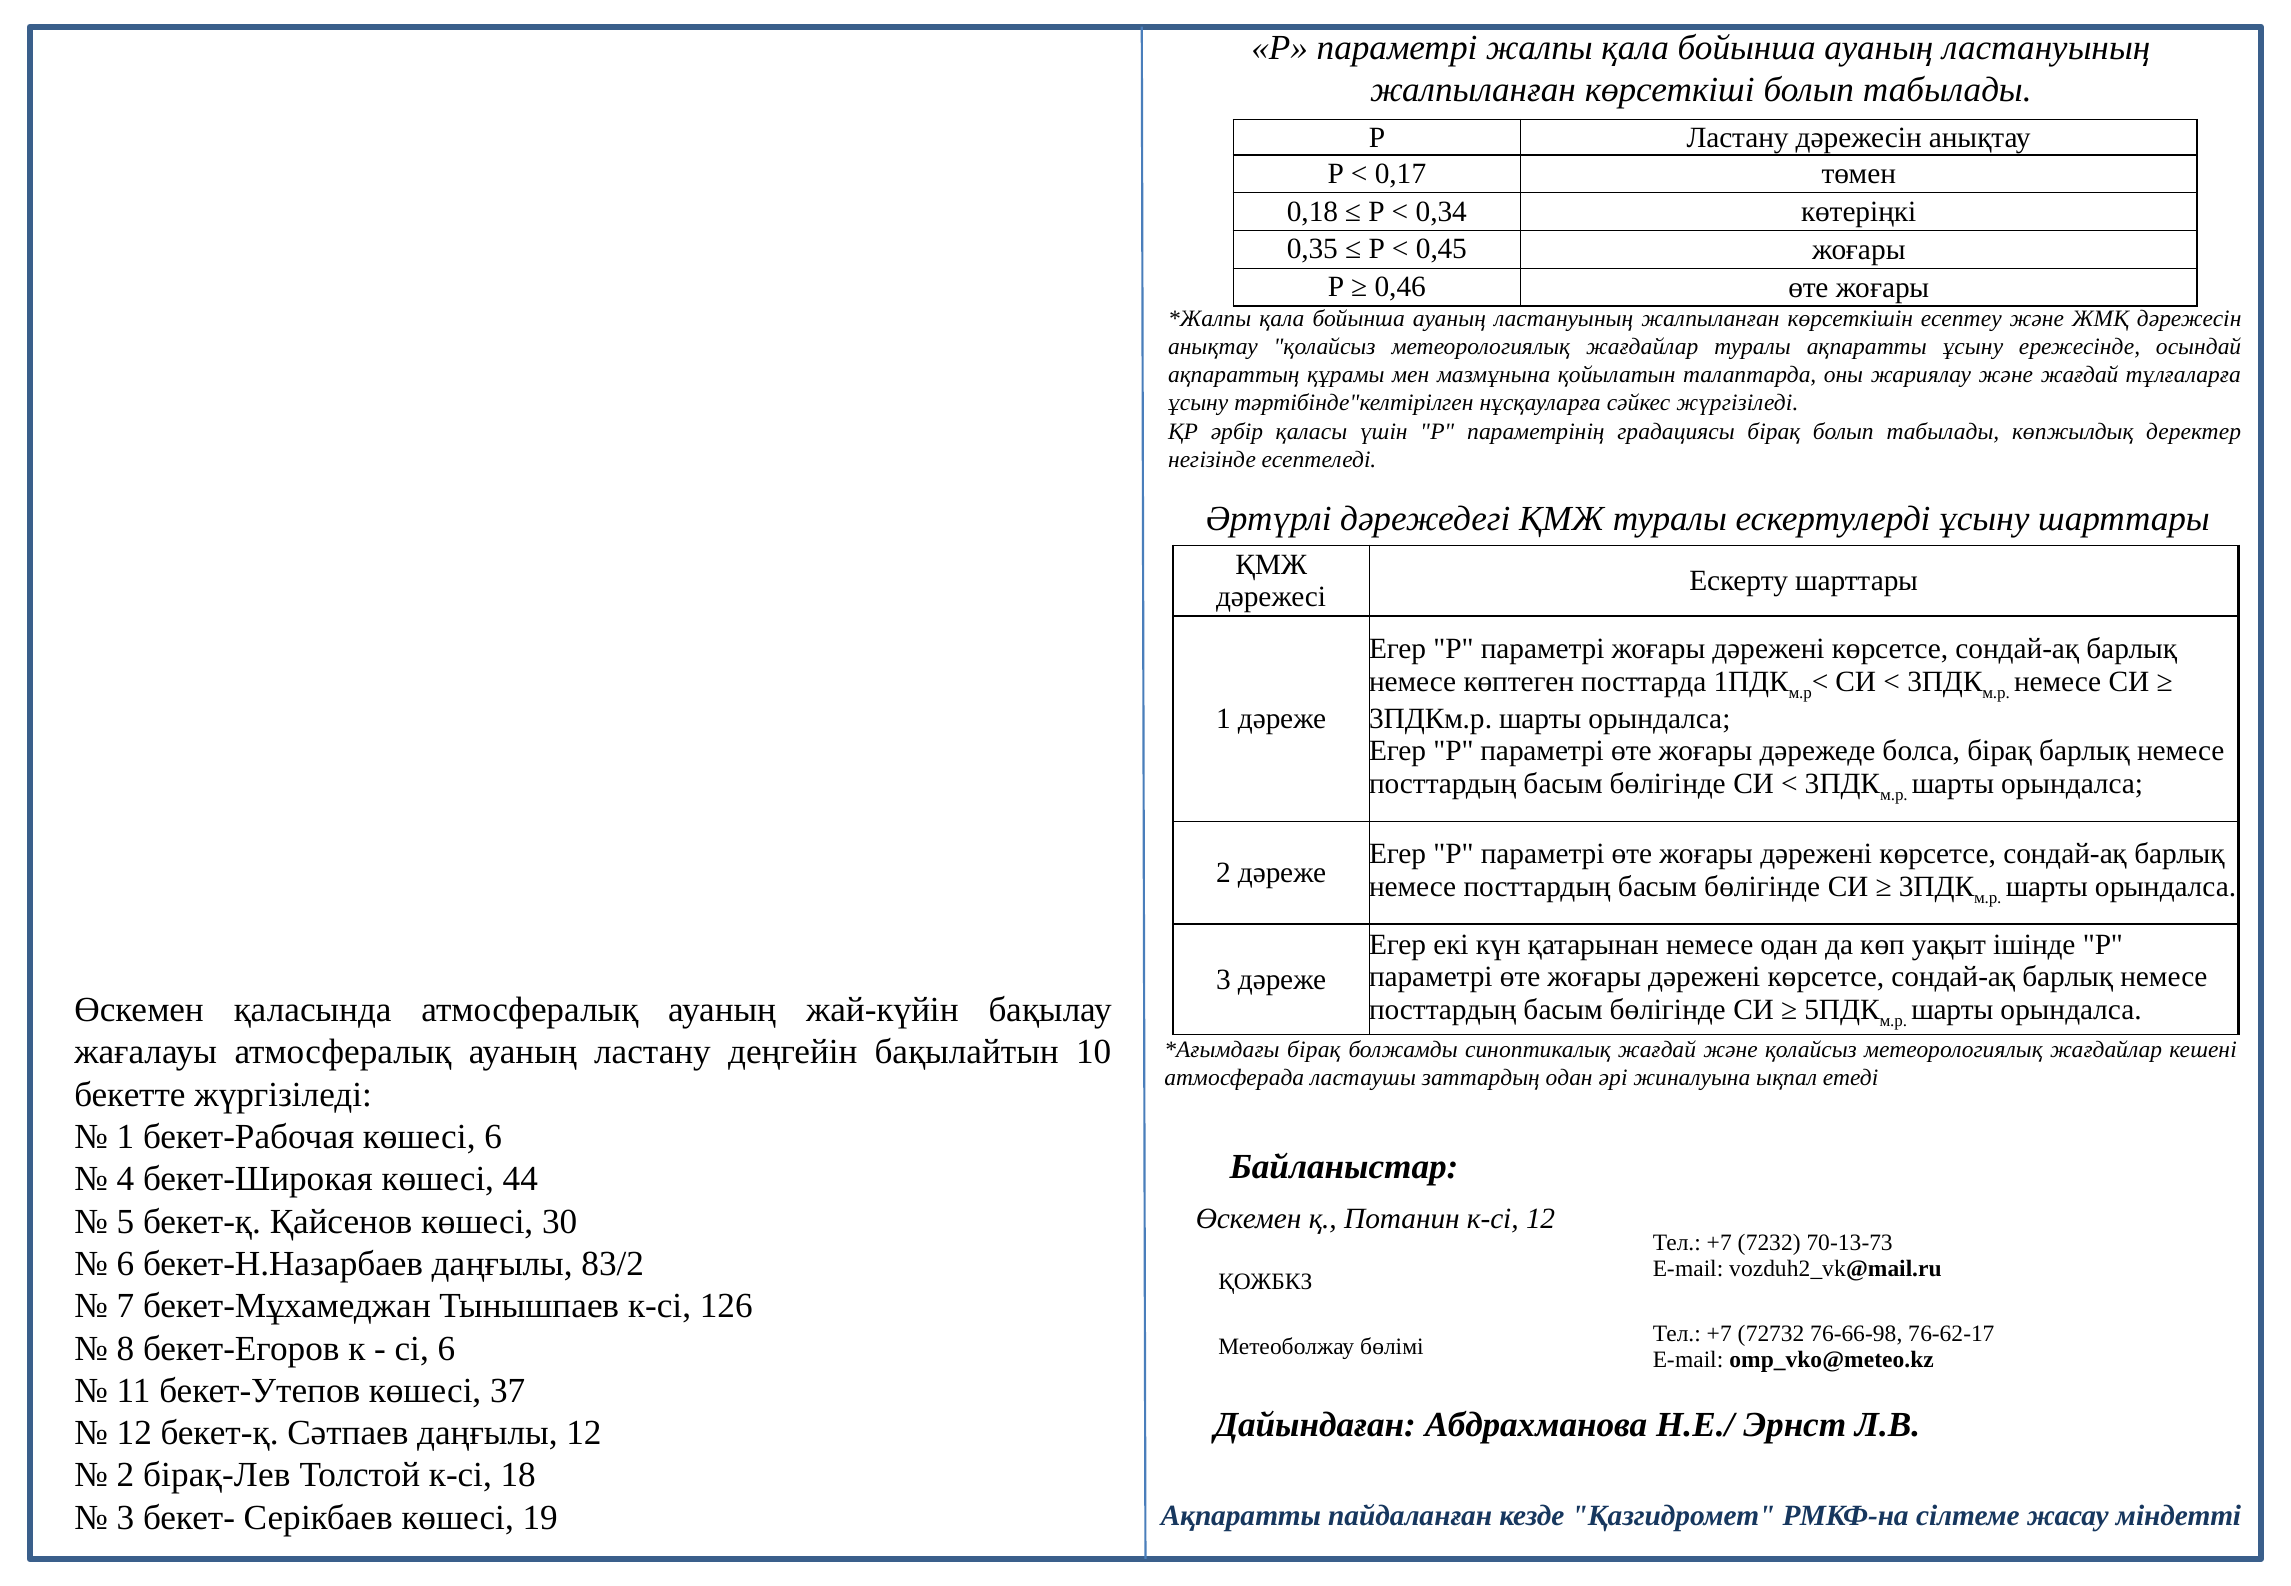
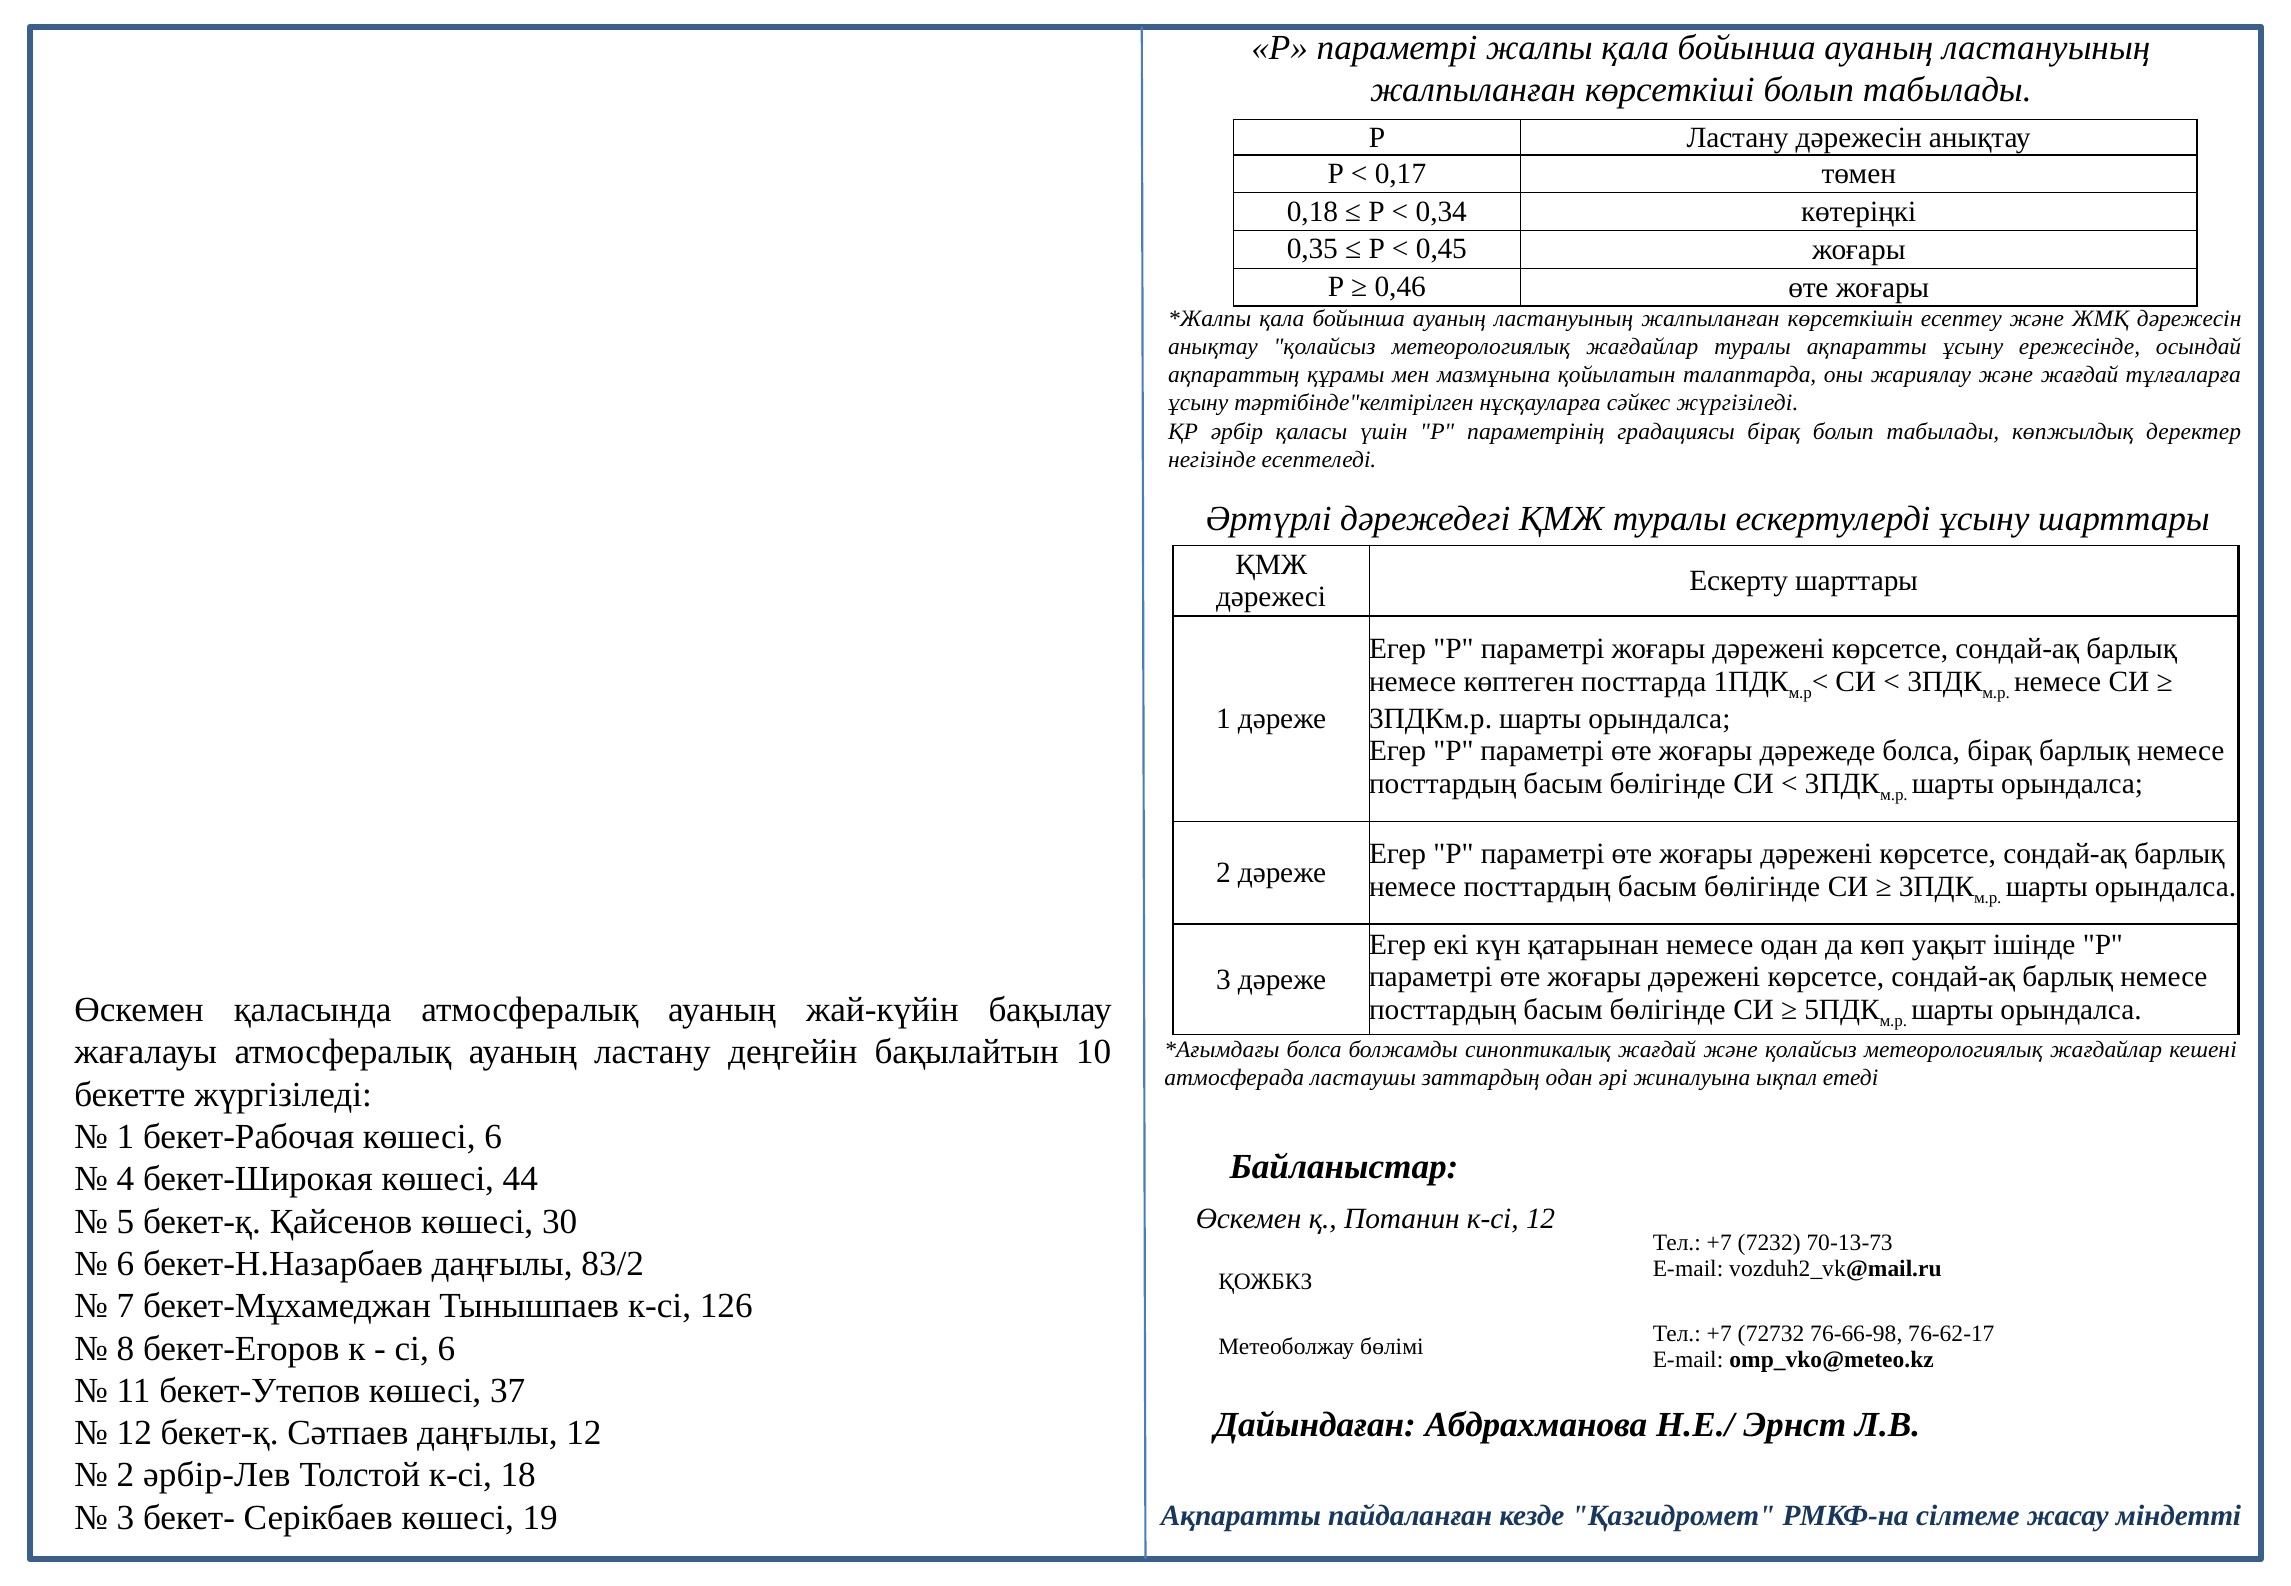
бірақ: бірақ -> болса (1314, 1050)
бірақ-Лев: бірақ-Лев -> әрбір-Лев (217, 1475)
